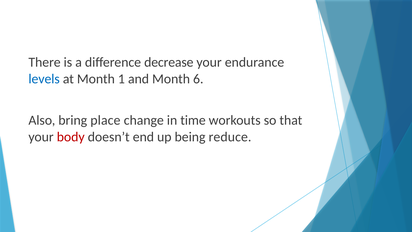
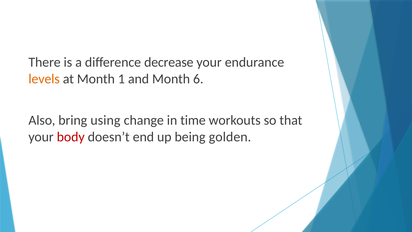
levels colour: blue -> orange (44, 79)
place: place -> using (105, 120)
reduce: reduce -> golden (230, 137)
